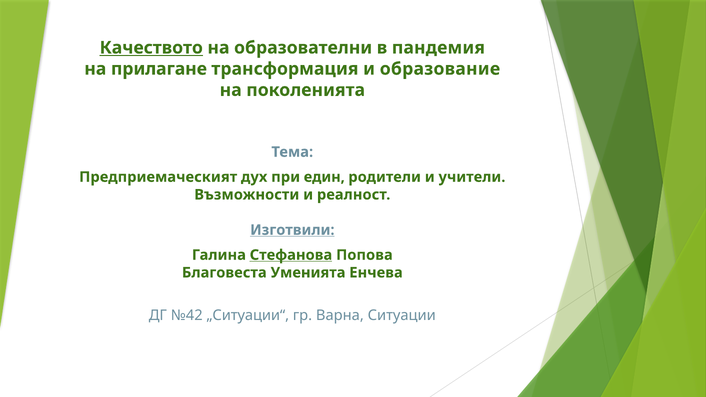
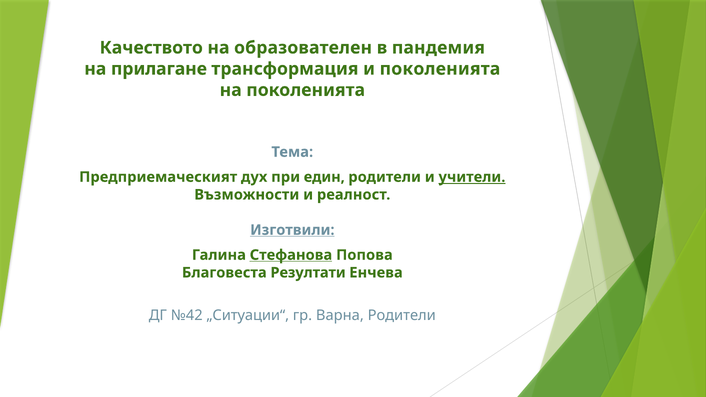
Качеството underline: present -> none (151, 48)
образователни: образователни -> образователен (303, 48)
и образование: образование -> поколенията (440, 69)
учители underline: none -> present (472, 177)
Уменията: Уменията -> Резултати (308, 273)
Варна Ситуации: Ситуации -> Родители (402, 315)
